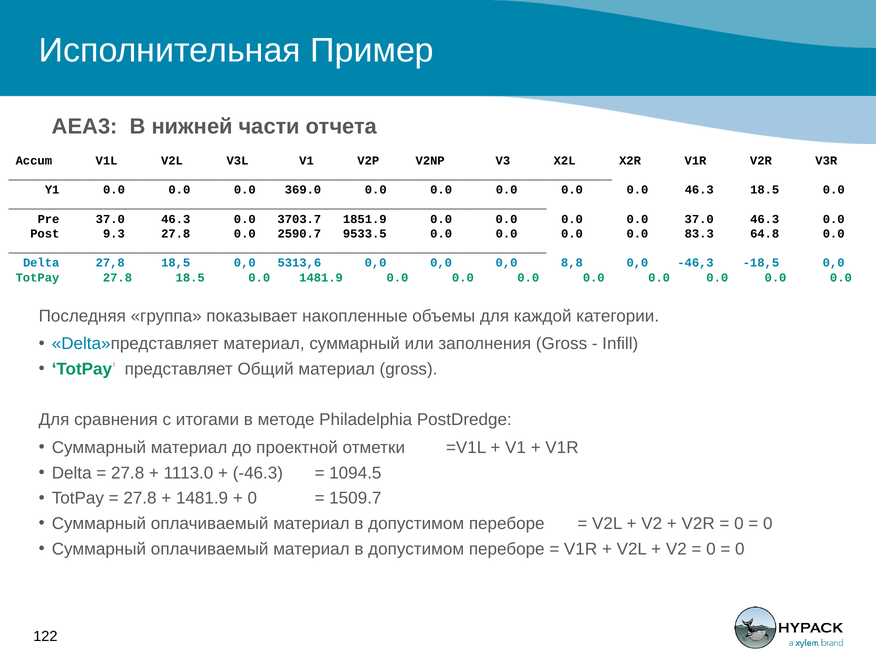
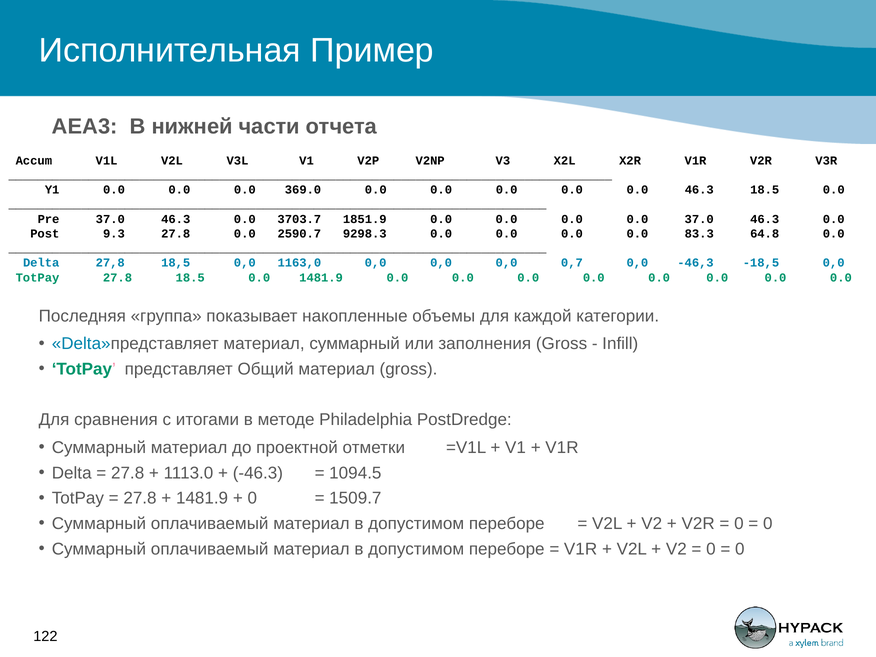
9533.5: 9533.5 -> 9298.3 (365, 234)
5313,6: 5313,6 -> 1163,0 (299, 263)
8,8: 8,8 -> 0,7 (572, 263)
